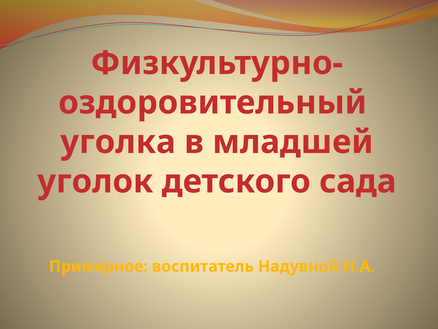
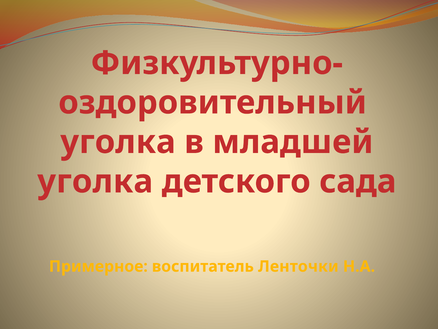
уголок: уголок -> уголка (95, 181)
Надувной: Надувной -> Ленточки (298, 266)
